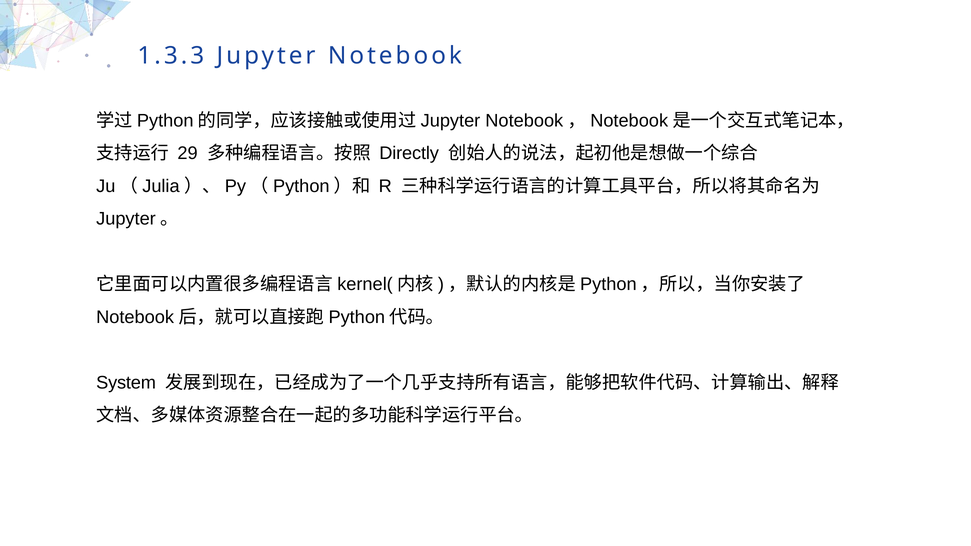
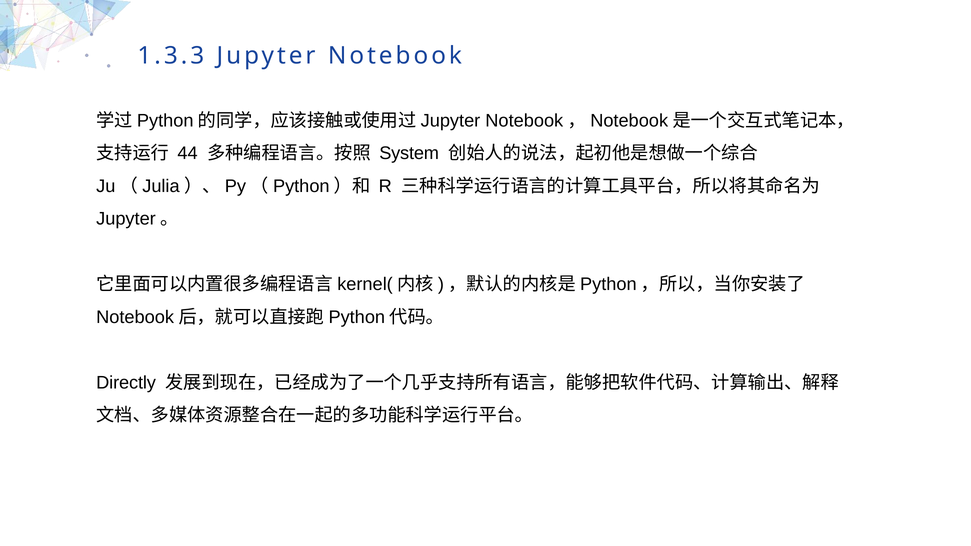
29: 29 -> 44 (188, 153)
Directly: Directly -> System (409, 153)
System: System -> Directly (126, 383)
